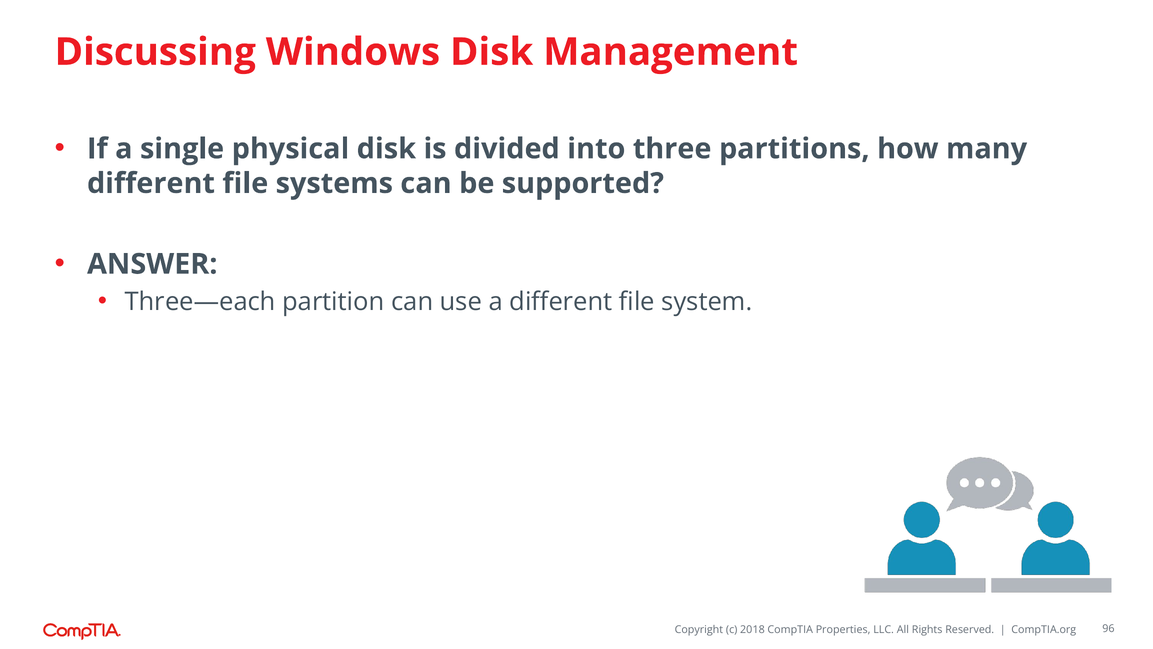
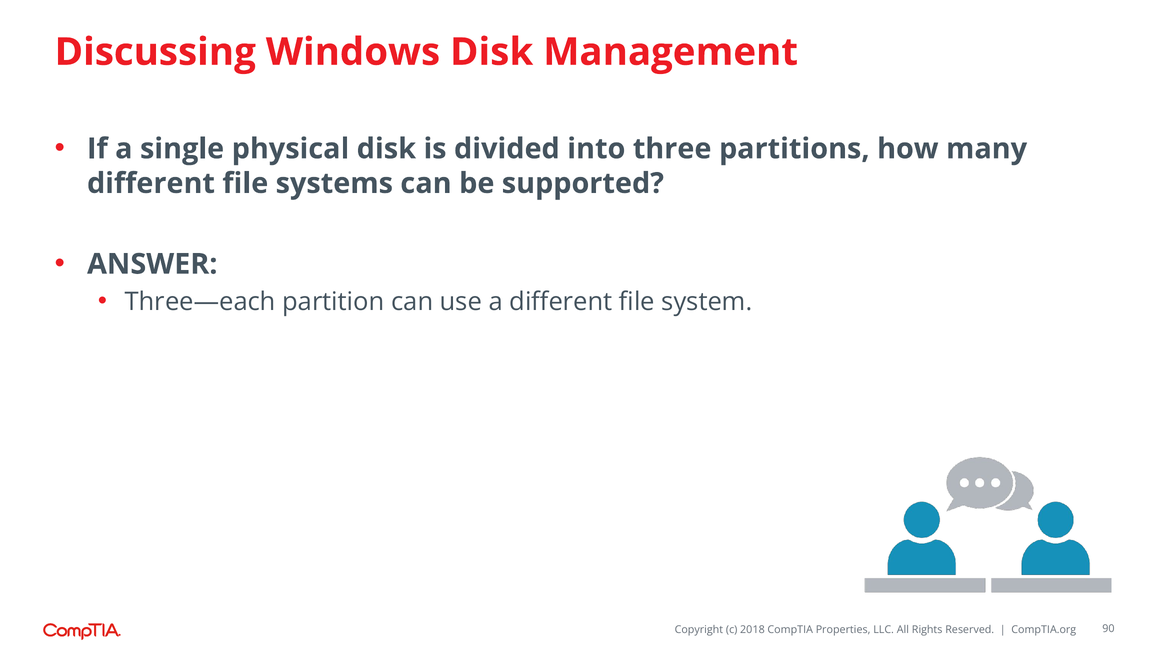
96: 96 -> 90 (1108, 628)
